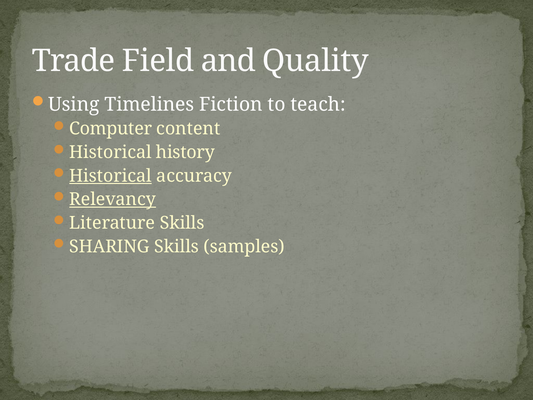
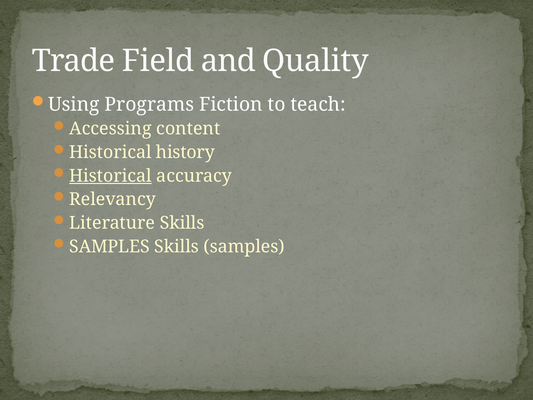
Timelines: Timelines -> Programs (149, 104)
Computer: Computer -> Accessing (110, 129)
Relevancy underline: present -> none (113, 199)
SHARING: SHARING -> SAMPLES (109, 246)
